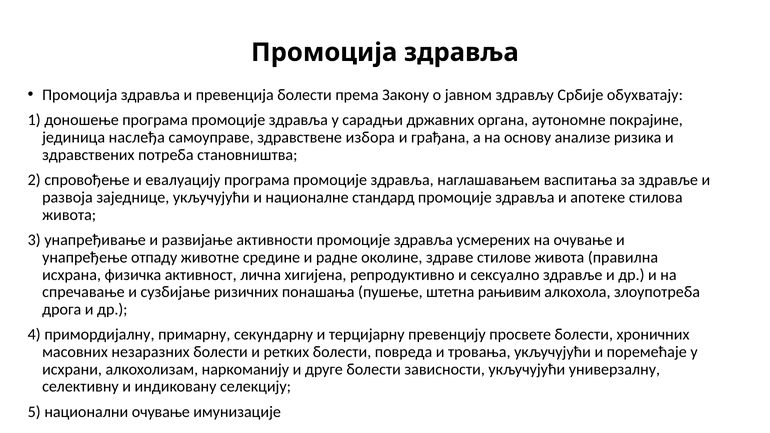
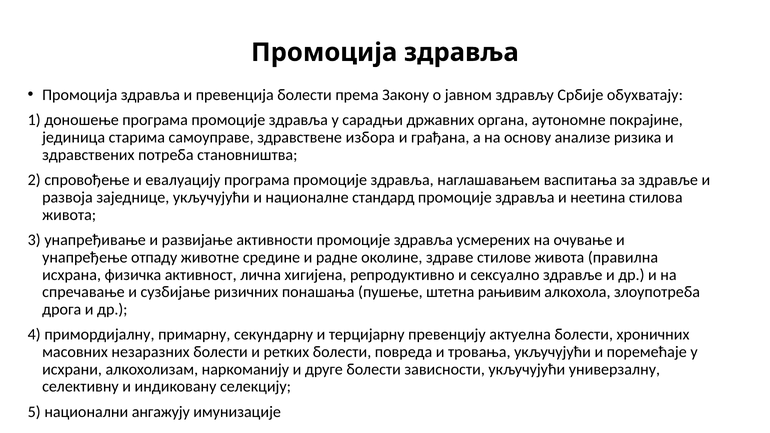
наслеђа: наслеђа -> старима (137, 137)
апотеке: апотеке -> неетина (598, 197)
просвете: просвете -> актуелна (520, 335)
национални очување: очување -> ангажују (161, 412)
